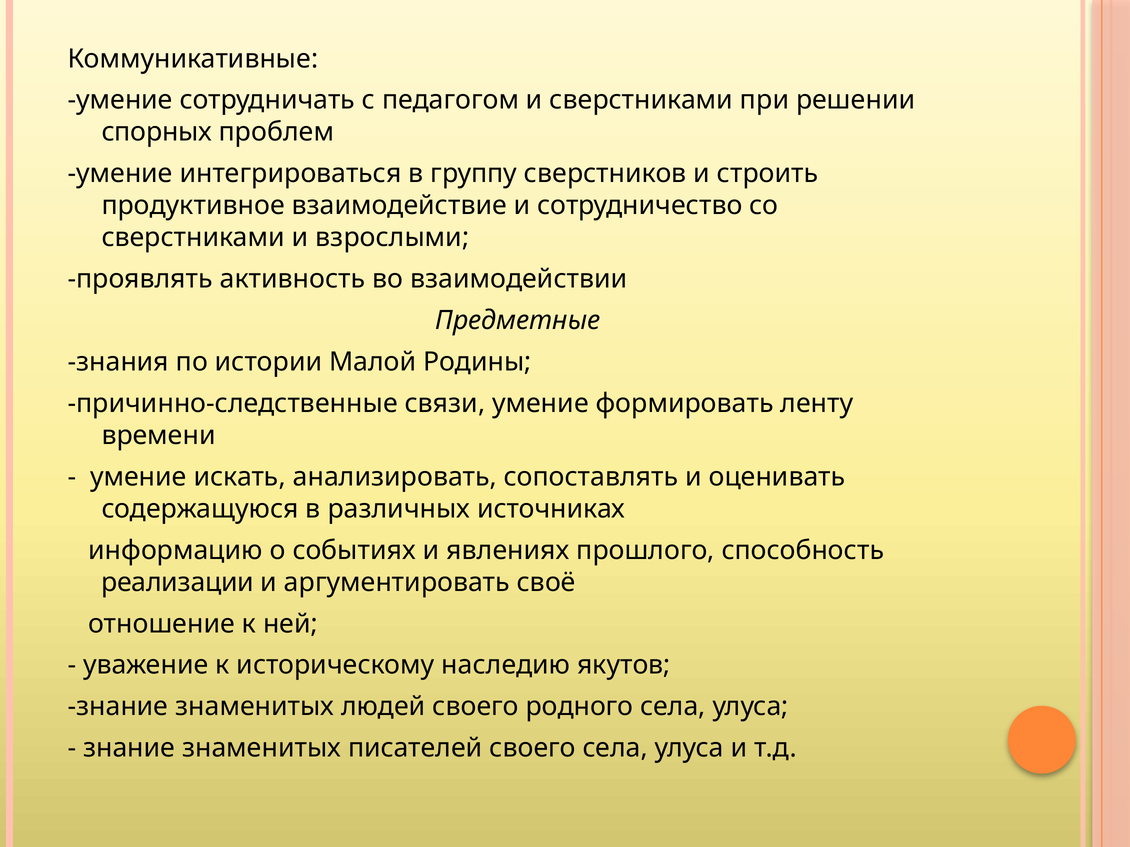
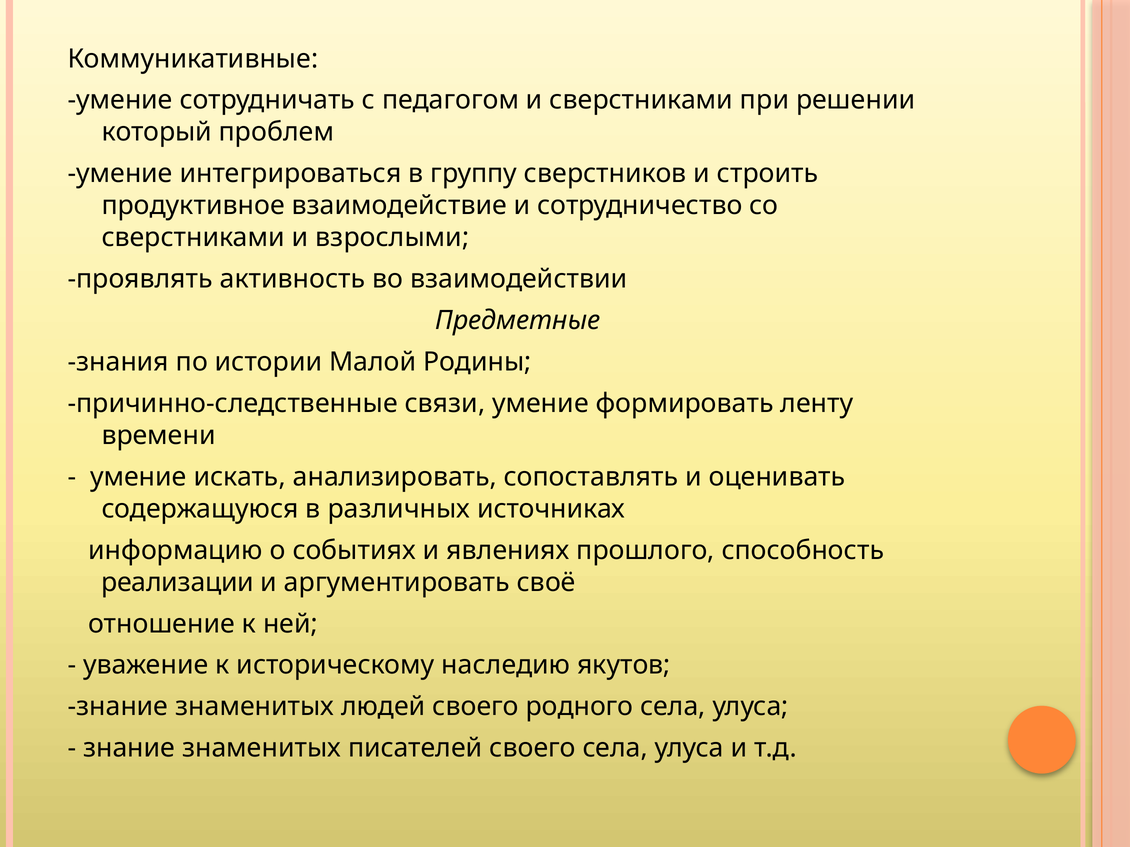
спорных: спорных -> который (157, 132)
